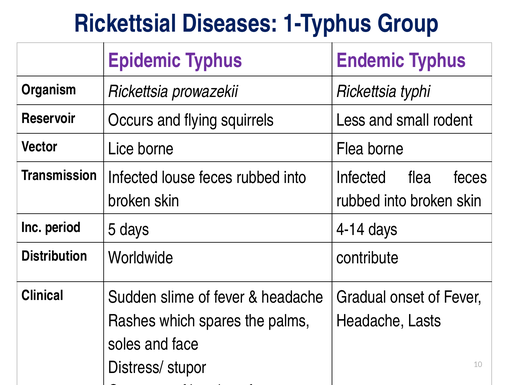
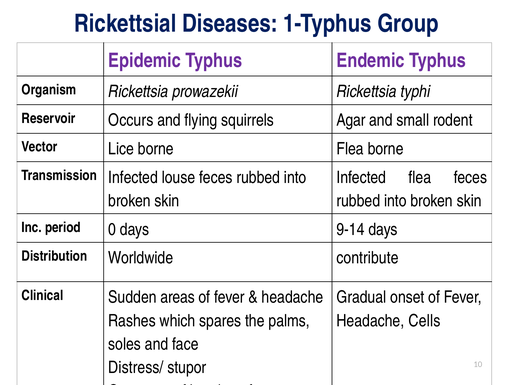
Less: Less -> Agar (351, 120)
5: 5 -> 0 (112, 229)
4-14: 4-14 -> 9-14 (351, 229)
slime: slime -> areas (178, 297)
Lasts: Lasts -> Cells (424, 320)
